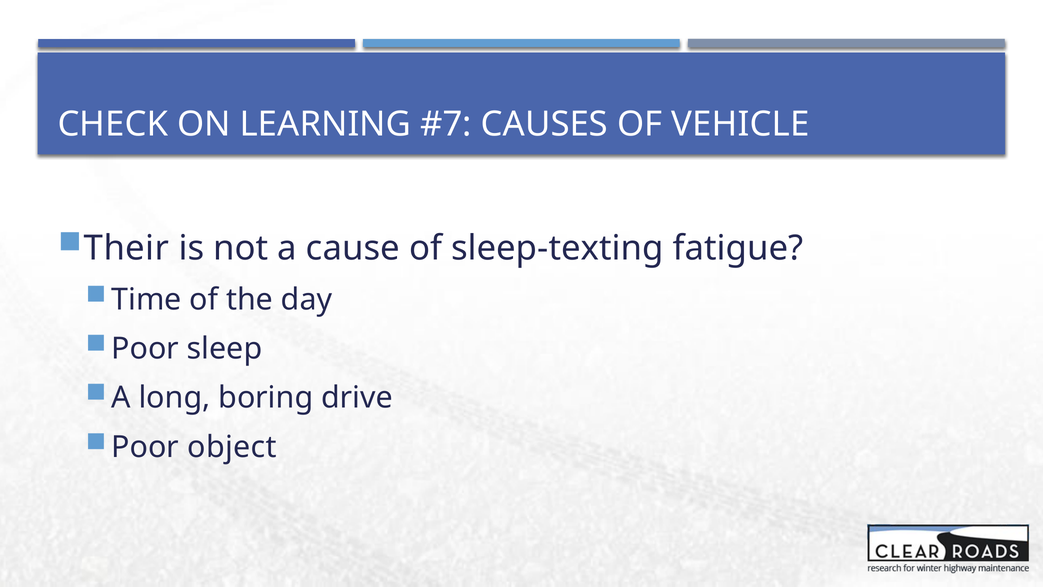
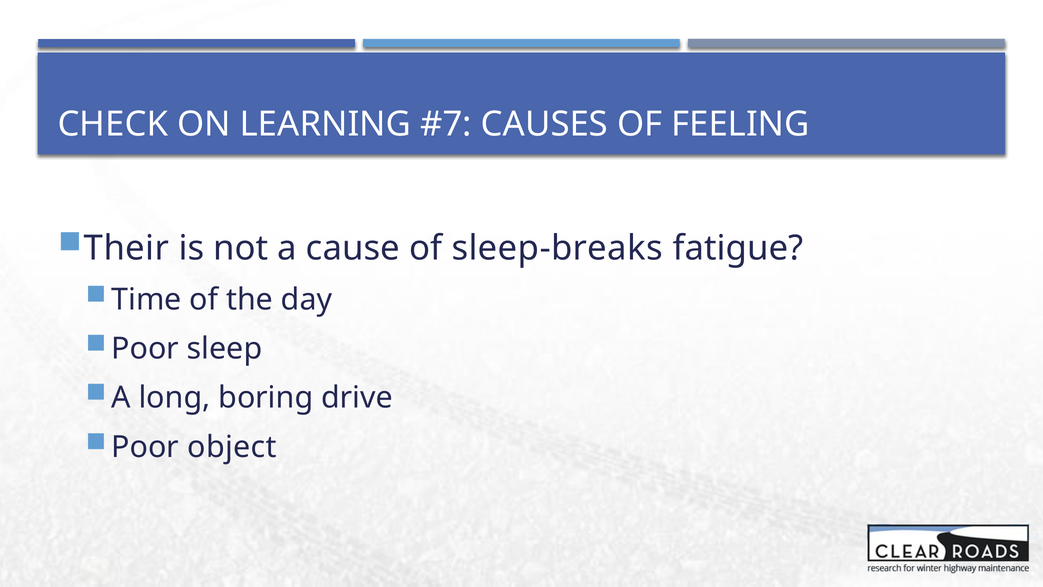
VEHICLE: VEHICLE -> FEELING (740, 124)
sleep-texting: sleep-texting -> sleep-breaks (557, 248)
